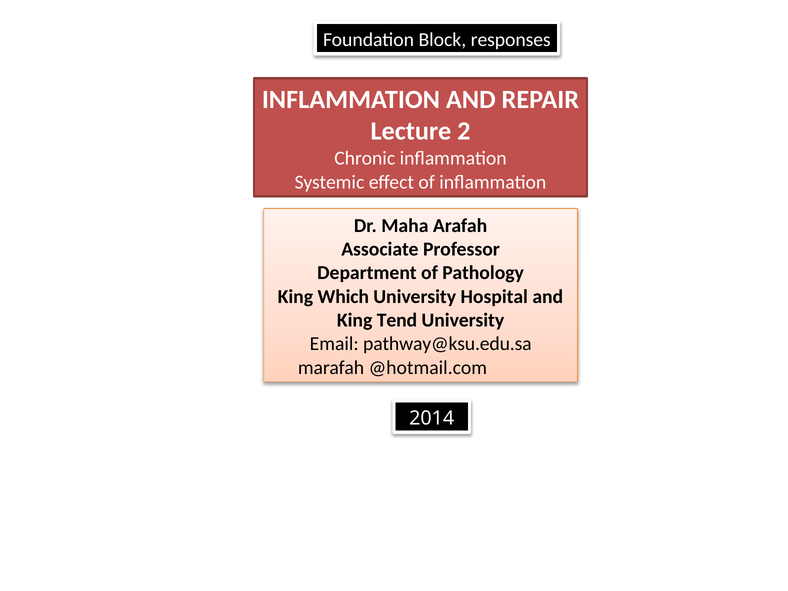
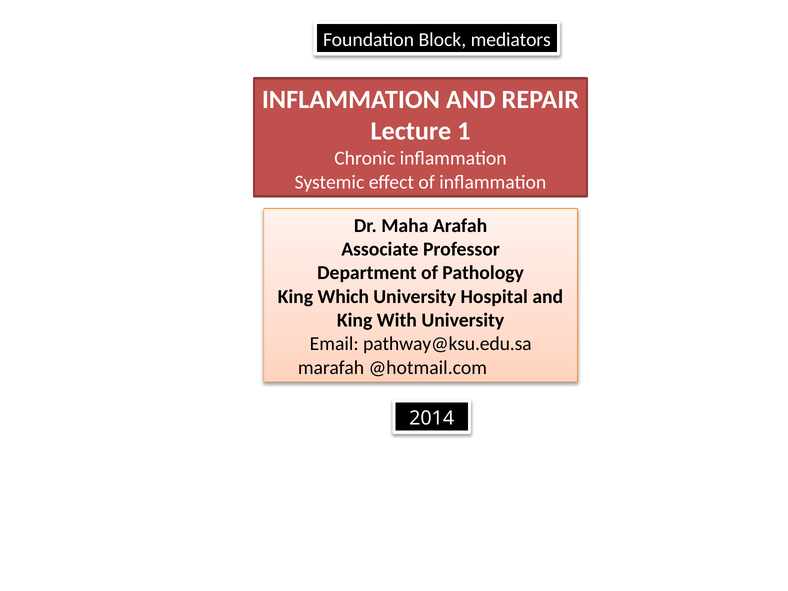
responses: responses -> mediators (511, 40)
2: 2 -> 1 (464, 131)
Tend: Tend -> With (397, 320)
